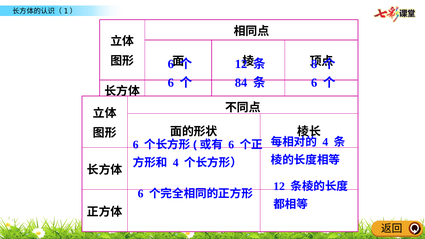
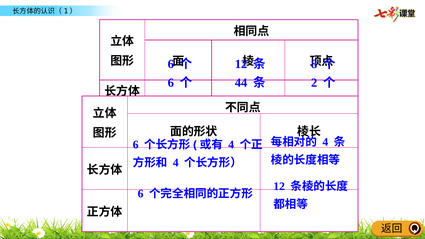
84: 84 -> 44 (241, 83)
6: 6 -> 2 (314, 83)
6: 6 -> 4 (231, 145)
